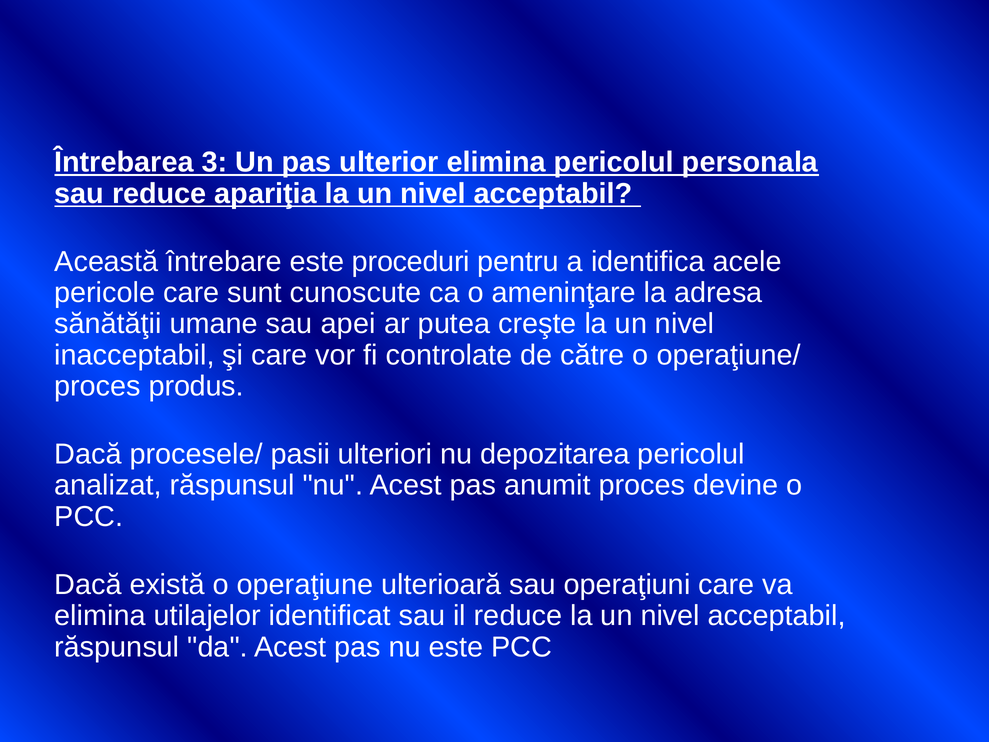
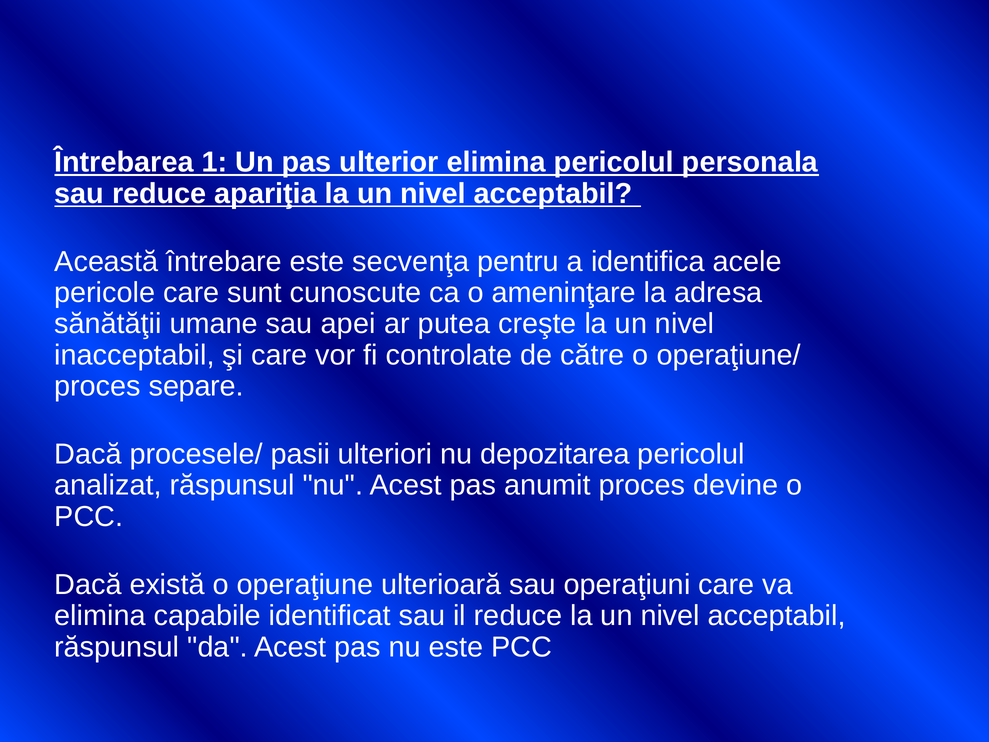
3: 3 -> 1 (215, 162)
proceduri: proceduri -> secvenţa (411, 261)
produs: produs -> separe (196, 386)
utilajelor: utilajelor -> capabile (207, 616)
